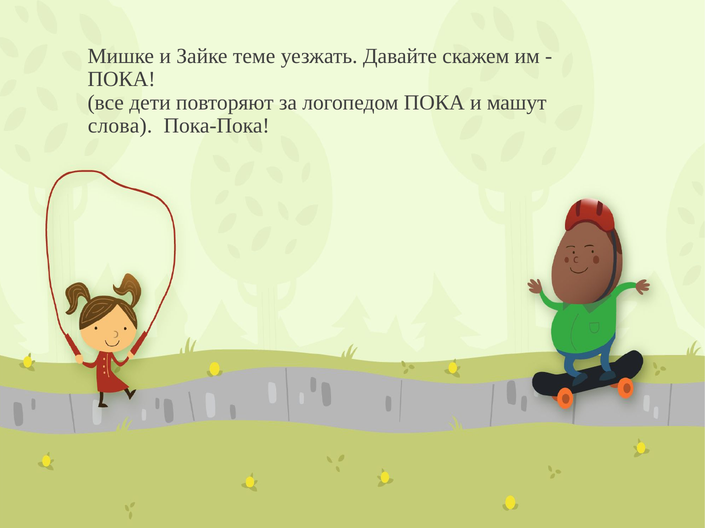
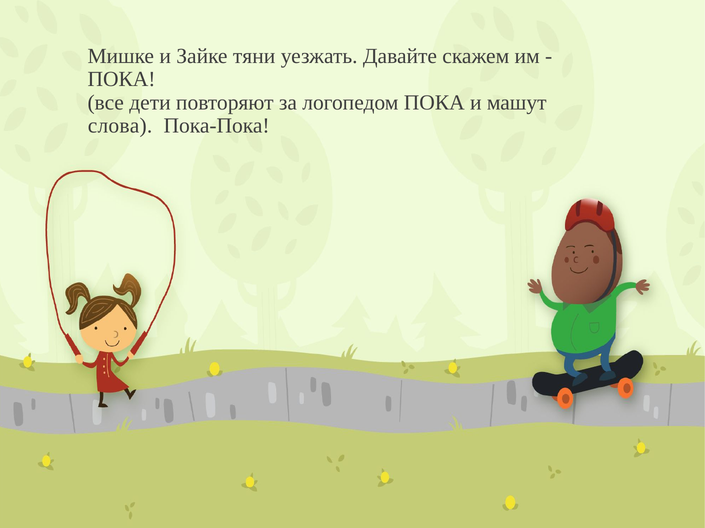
теме: теме -> тяни (254, 56)
